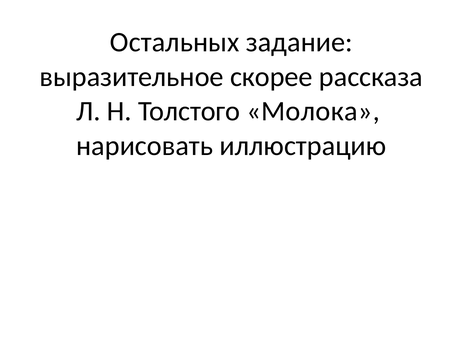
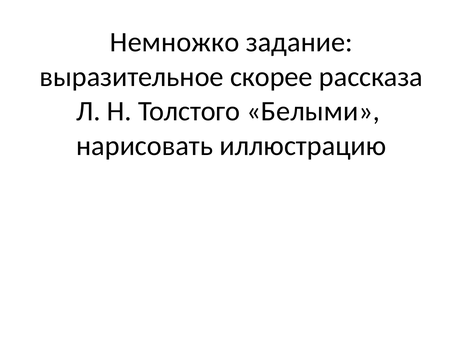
Остальных: Остальных -> Немножко (175, 42)
Молока: Молока -> Белыми (313, 111)
